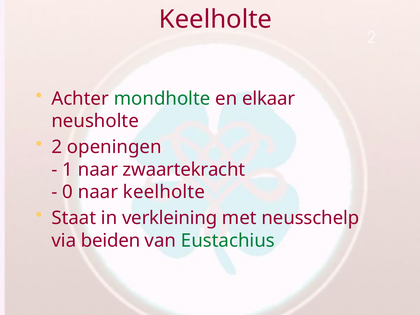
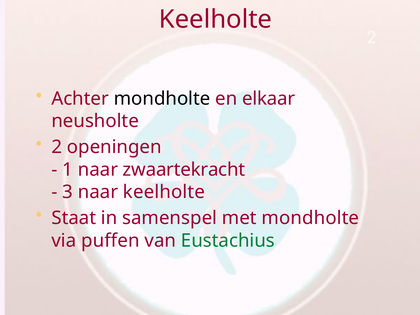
mondholte colour: green -> black (162, 99)
0: 0 -> 3 (68, 192)
verkleining: verkleining -> samenspel (170, 218)
met neusschelp: neusschelp -> mondholte (310, 218)
beiden: beiden -> puffen (110, 241)
